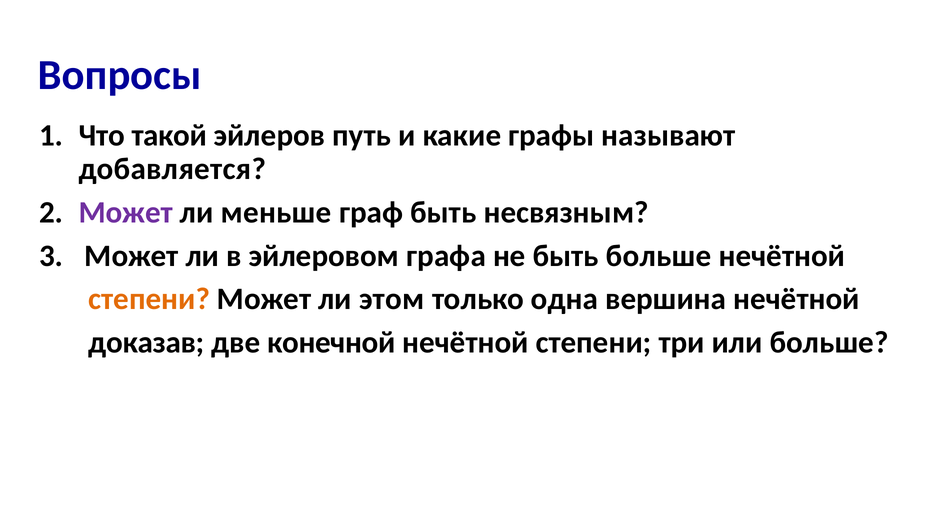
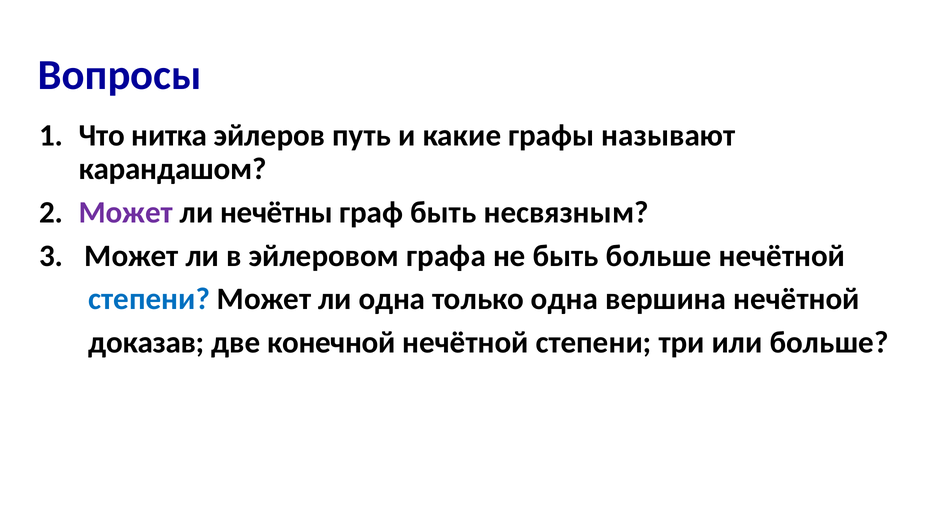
такой: такой -> нитка (169, 135)
добавляется: добавляется -> карандашом (173, 169)
меньше: меньше -> нечётны (276, 212)
степени colour: orange -> blue (149, 299)
ли этом: этом -> одна (392, 299)
